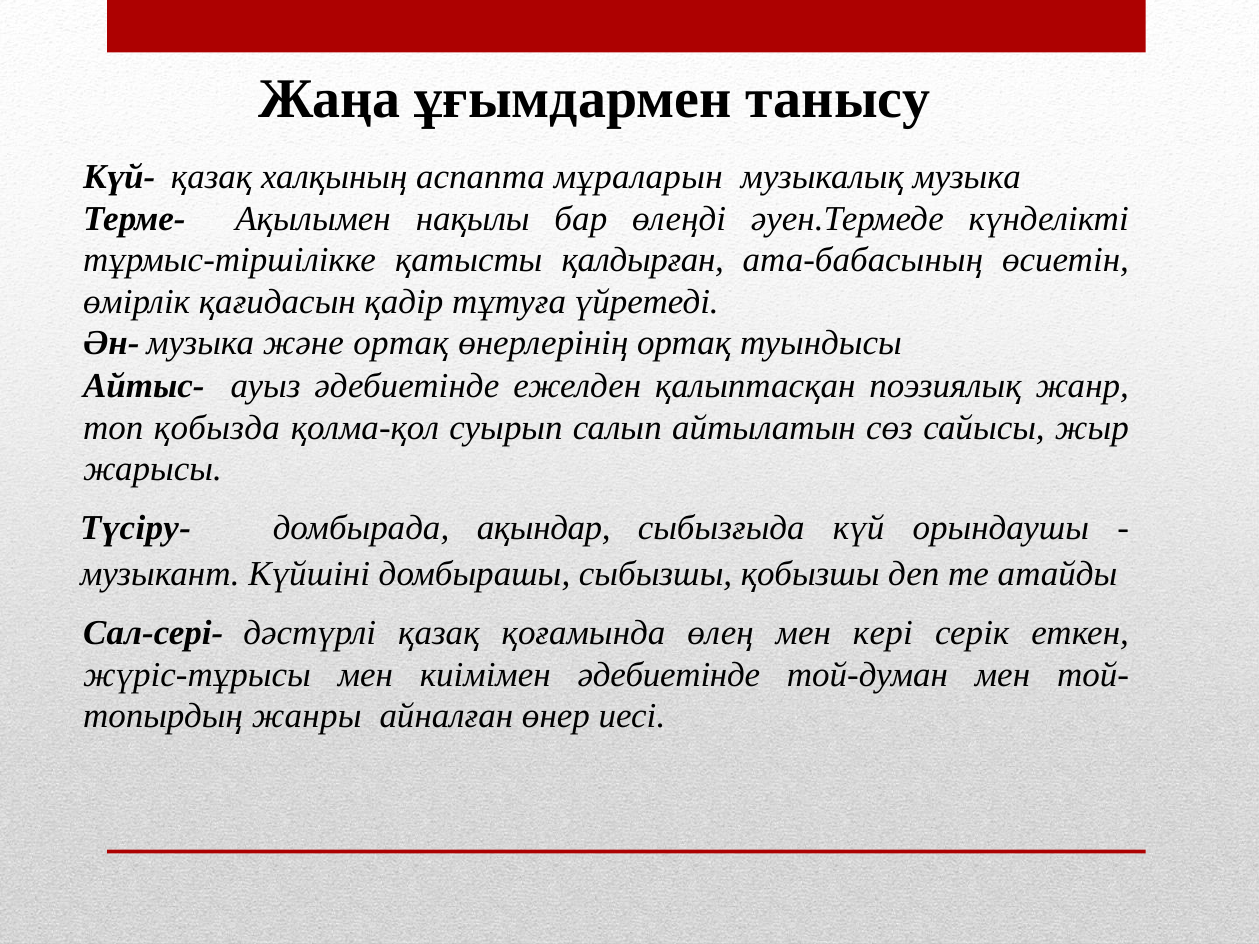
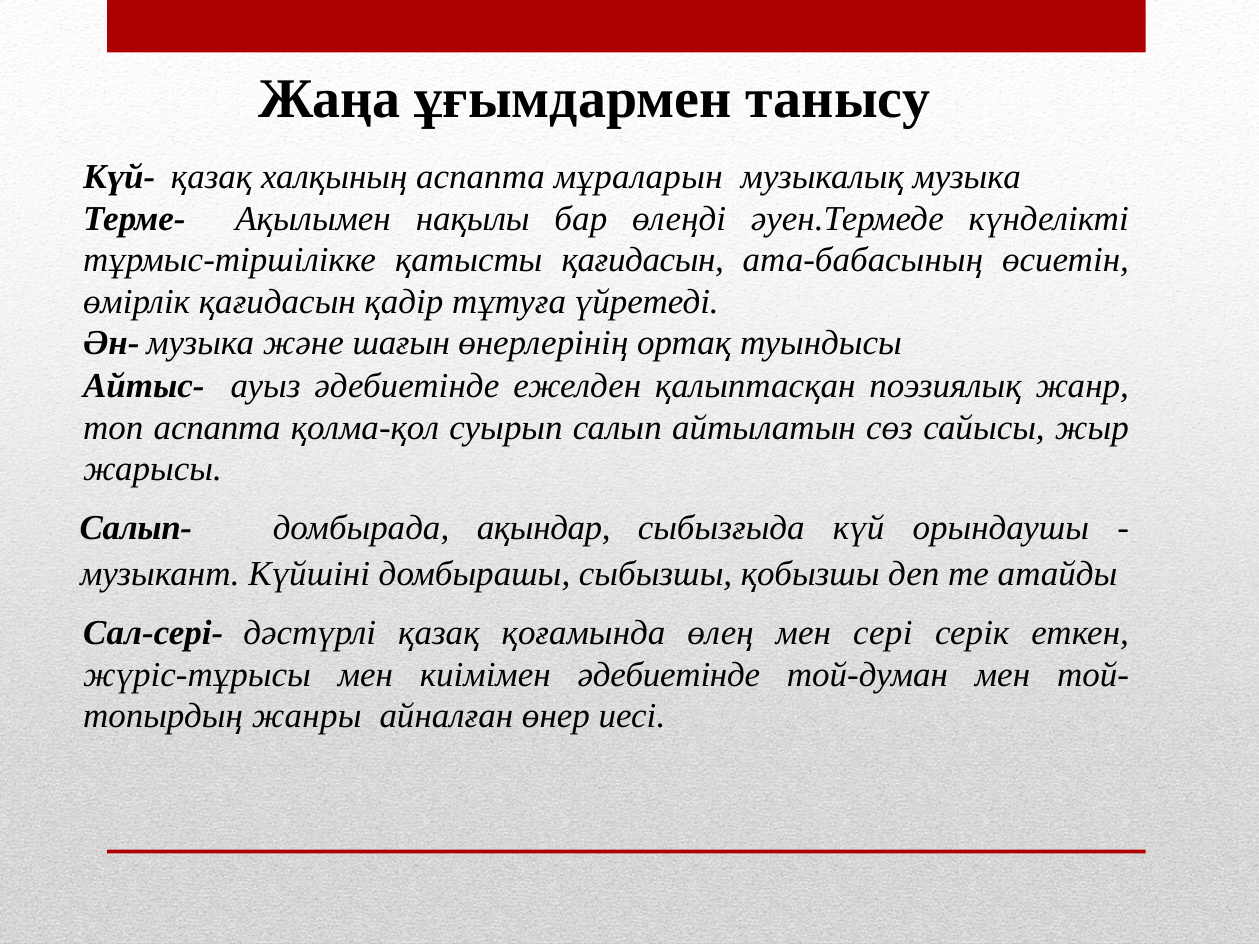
қатысты қалдырған: қалдырған -> қағидасын (643, 260)
және ортақ: ортақ -> шағын (401, 343)
топ қобызда: қобызда -> аспапта (217, 428)
Түсіру-: Түсіру- -> Салып- (136, 528)
кері: кері -> сері (883, 633)
